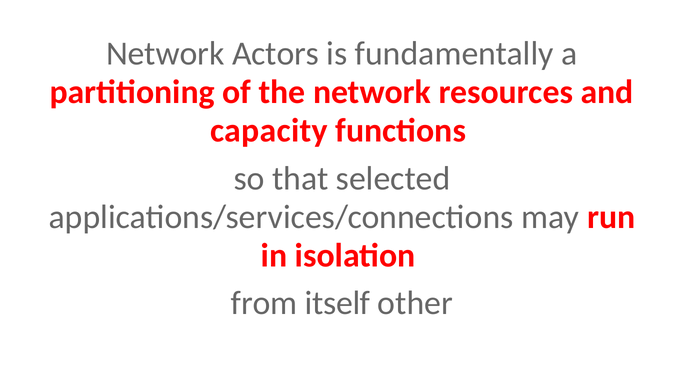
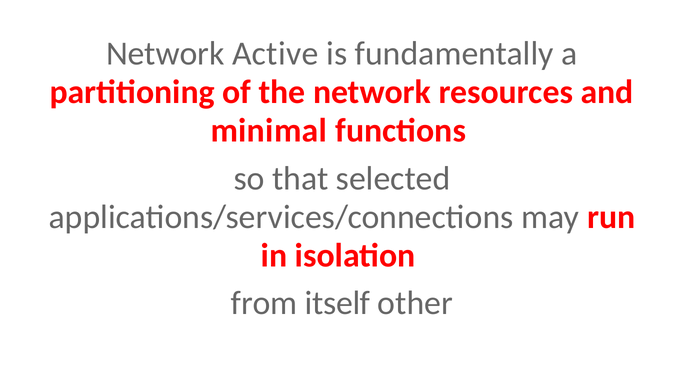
Actors: Actors -> Active (275, 54)
capacity: capacity -> minimal (269, 131)
